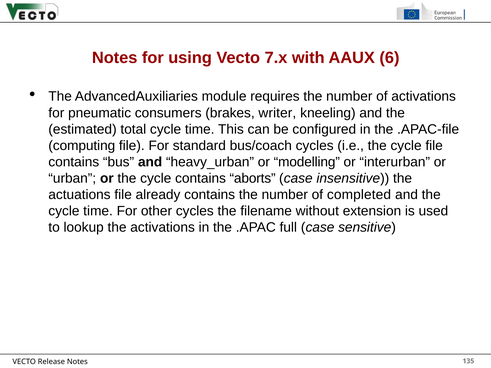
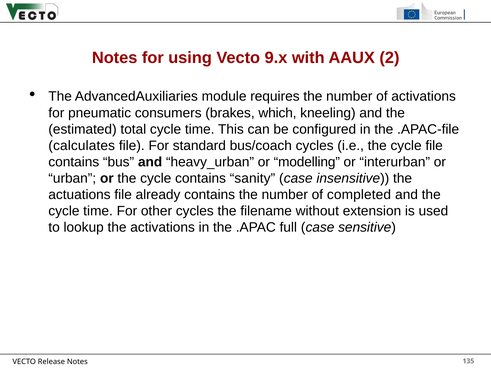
7.x: 7.x -> 9.x (276, 58)
6: 6 -> 2 (389, 58)
writer: writer -> which (277, 113)
computing: computing -> calculates (82, 146)
aborts: aborts -> sanity (252, 178)
